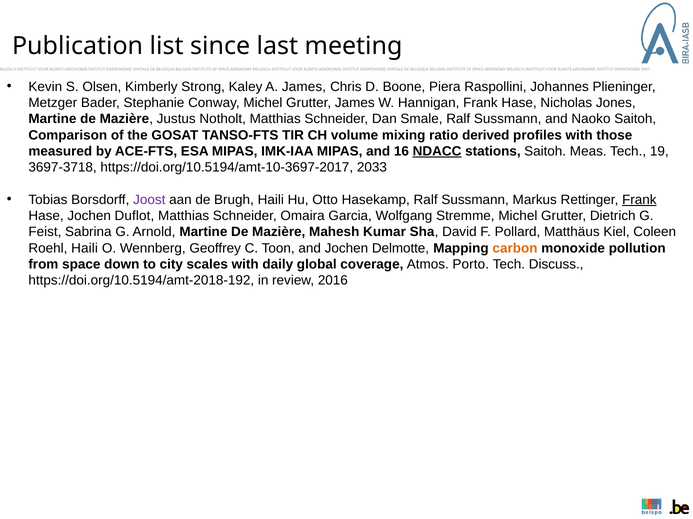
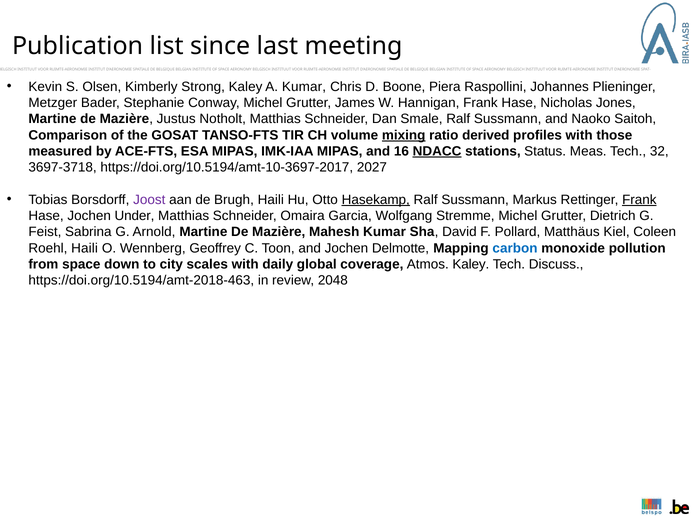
A James: James -> Kumar (304, 87)
mixing underline: none -> present (404, 135)
stations Saitoh: Saitoh -> Status (545, 151)
19: 19 -> 32 (659, 151)
2033: 2033 -> 2027 (372, 168)
Hasekamp underline: none -> present (376, 200)
Duflot: Duflot -> Under (135, 216)
carbon colour: orange -> blue (515, 249)
Atmos Porto: Porto -> Kaley (471, 265)
https://doi.org/10.5194/amt-2018-192: https://doi.org/10.5194/amt-2018-192 -> https://doi.org/10.5194/amt-2018-463 (141, 281)
2016: 2016 -> 2048 (333, 281)
